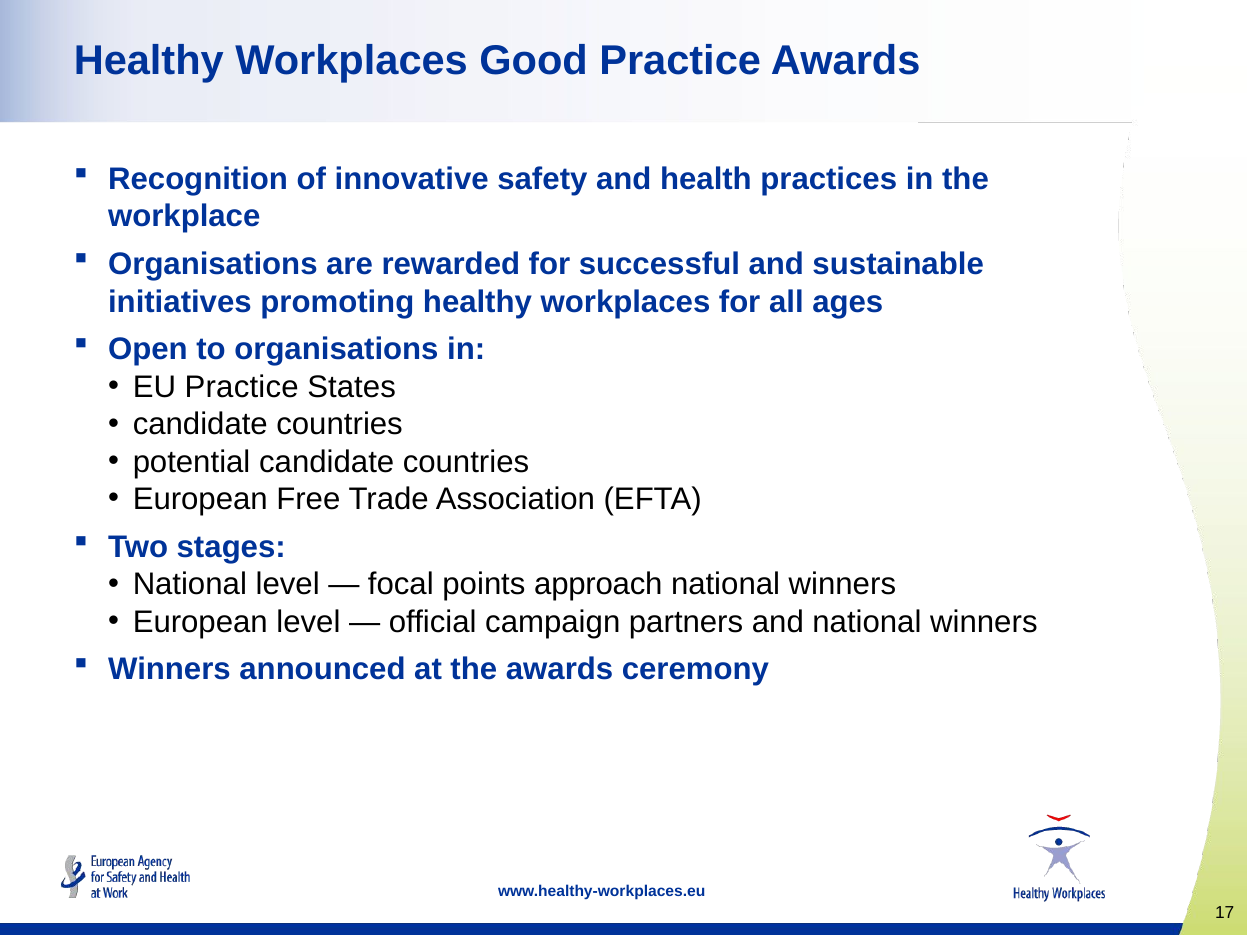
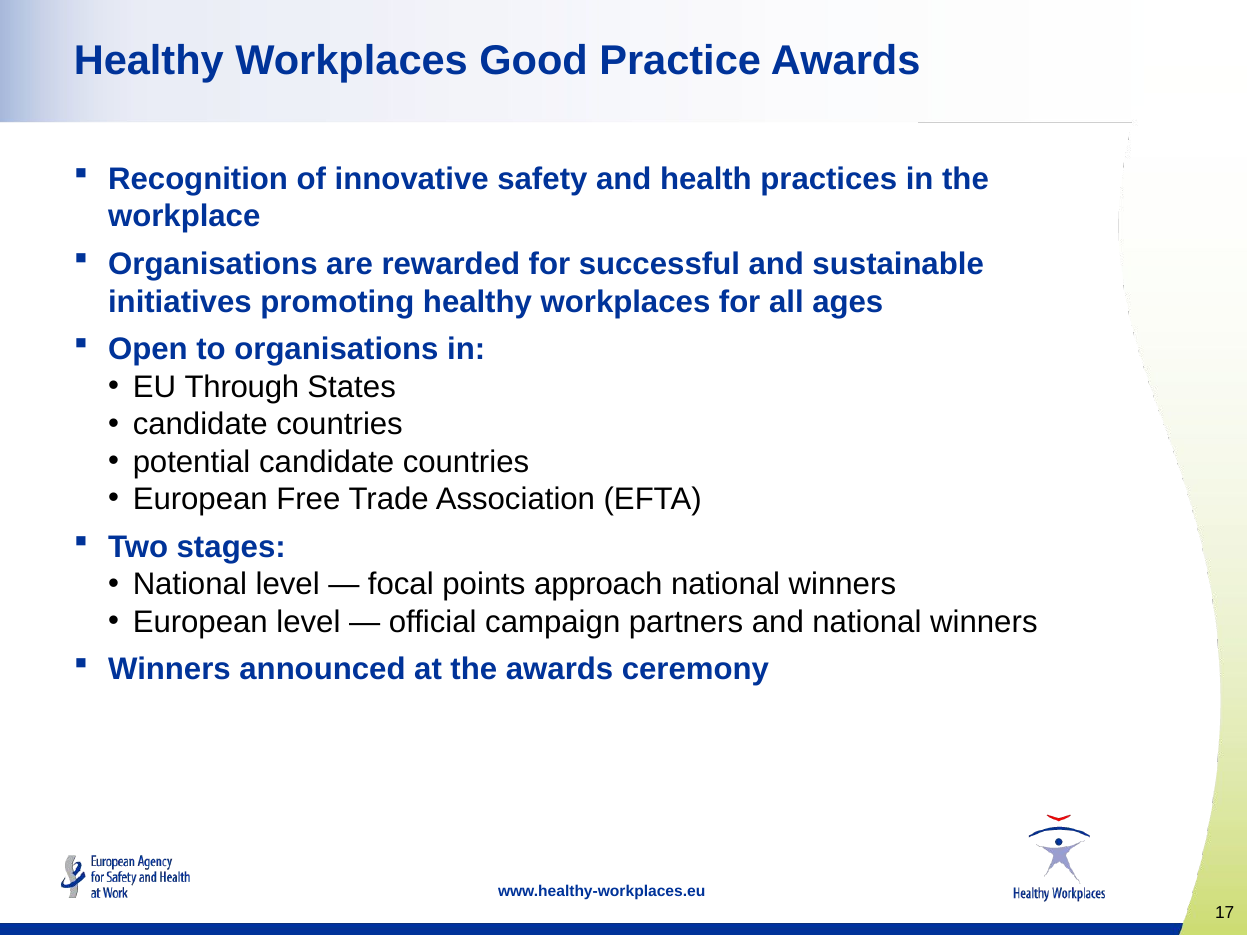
EU Practice: Practice -> Through (242, 387)
